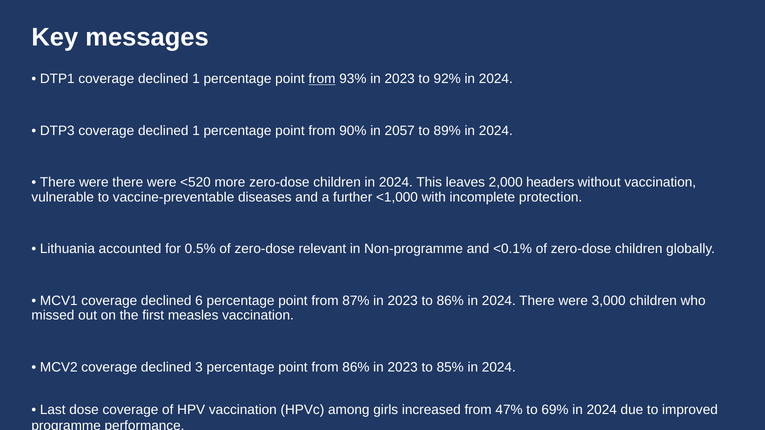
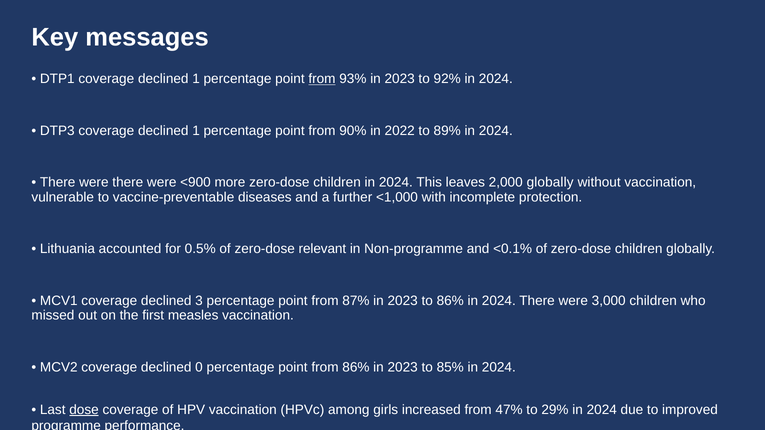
2057: 2057 -> 2022 (400, 131)
<520: <520 -> <900 (195, 183)
2,000 headers: headers -> globally (550, 183)
6: 6 -> 3 (199, 301)
3: 3 -> 0 (199, 367)
dose underline: none -> present (84, 410)
69%: 69% -> 29% (555, 410)
